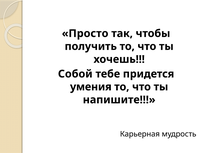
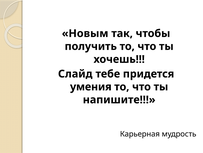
Просто: Просто -> Новым (85, 33)
Собой: Собой -> Слайд (75, 74)
